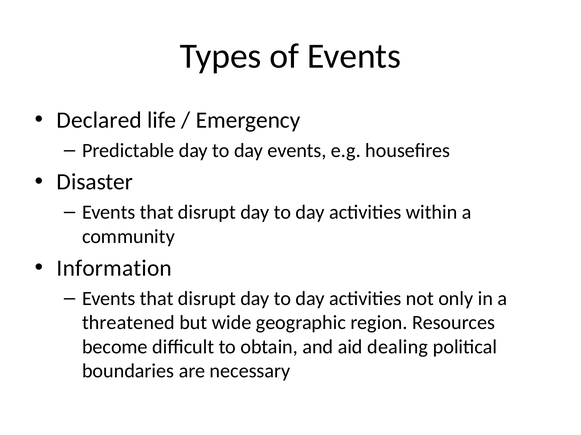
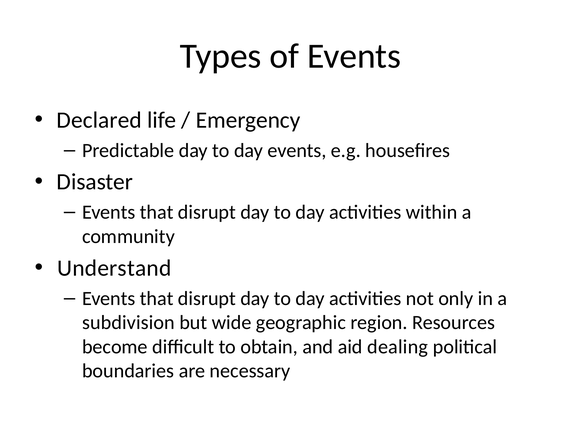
Information: Information -> Understand (114, 268)
threatened: threatened -> subdivision (128, 323)
